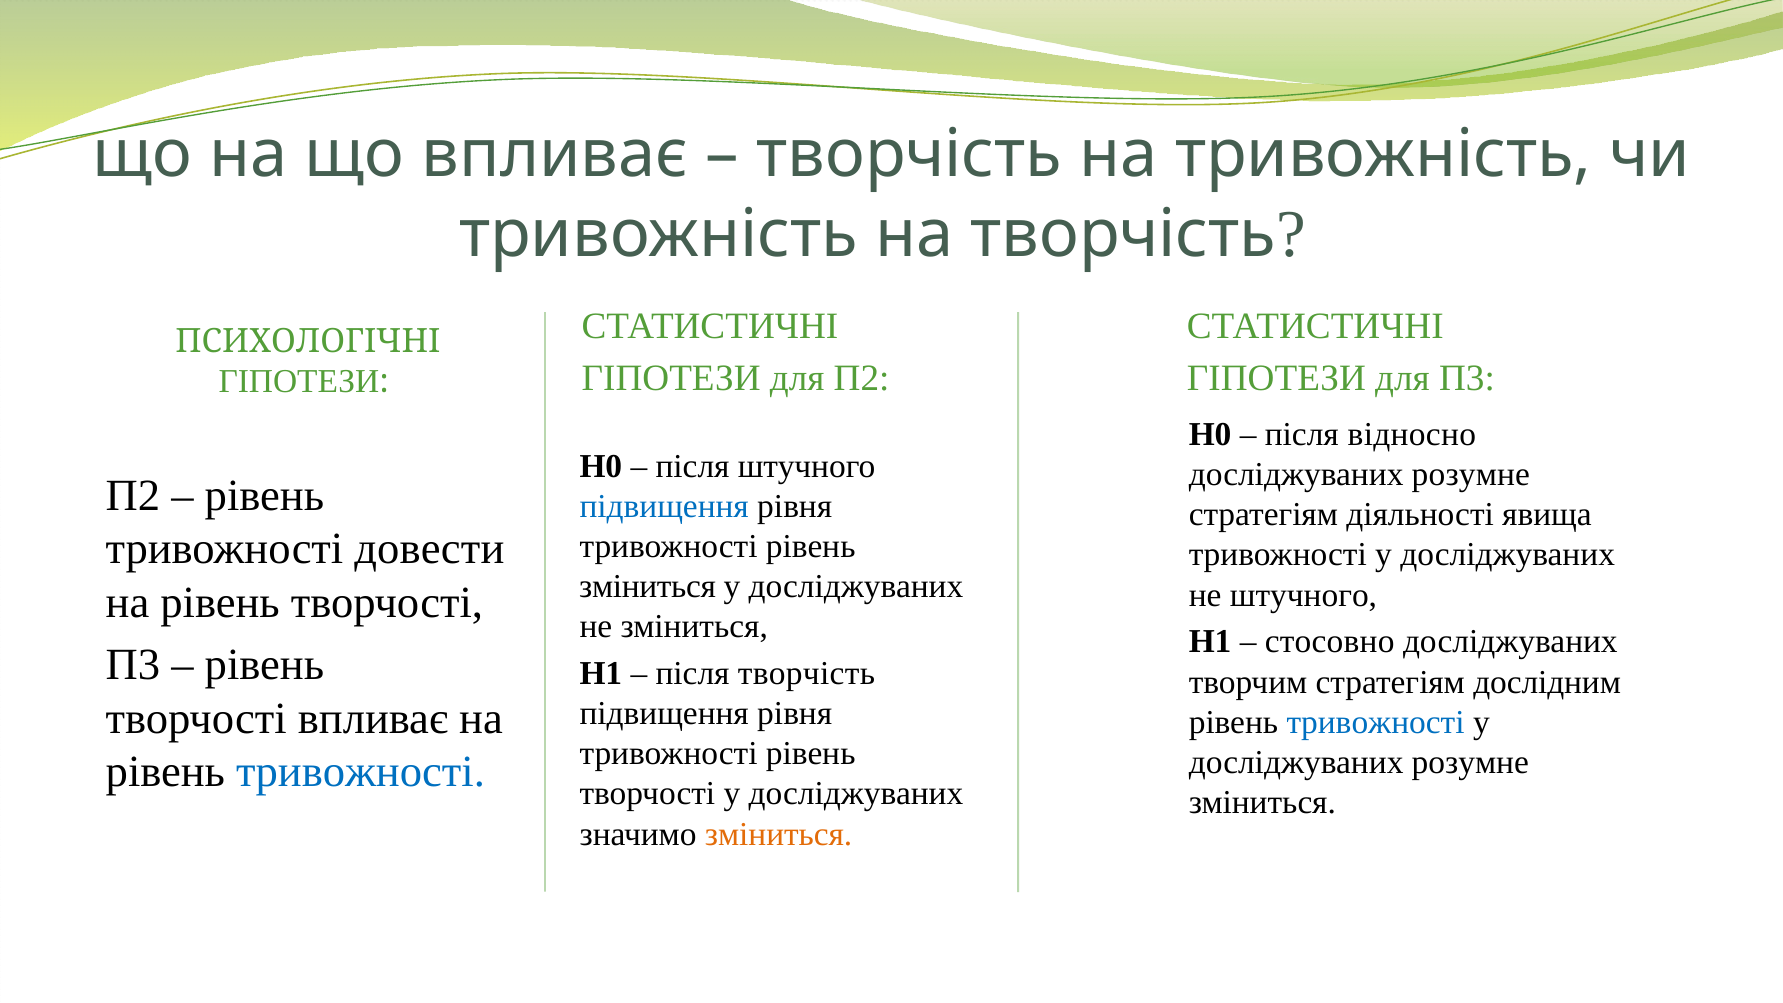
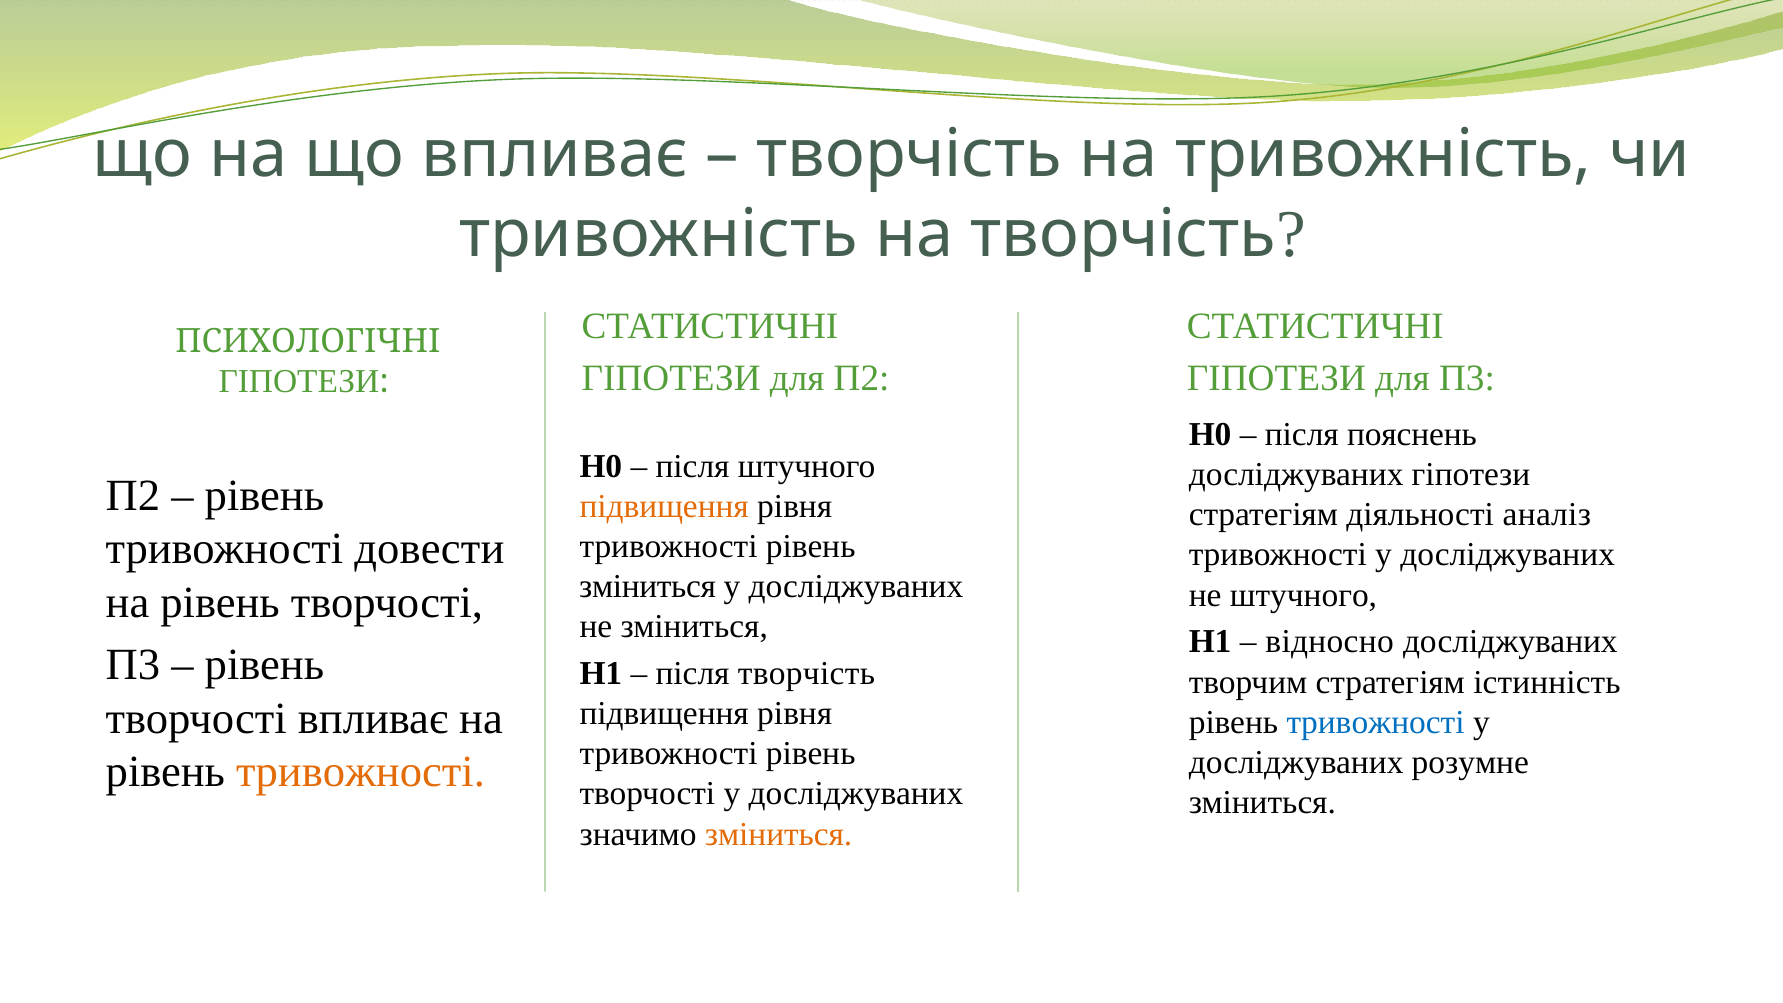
відносно: відносно -> пояснень (1412, 435)
розумне: розумне -> гіпотези (1471, 475)
підвищення colour: blue -> orange (664, 506)
явища: явища -> аналіз (1547, 515)
стосовно: стосовно -> відносно (1330, 642)
дослідним: дослідним -> істинність (1547, 682)
тривожності colour: blue -> orange (361, 772)
